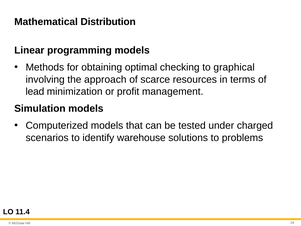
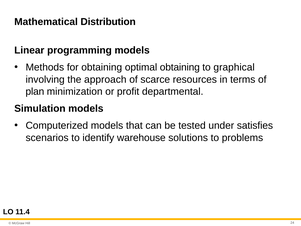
optimal checking: checking -> obtaining (180, 67)
lead: lead -> plan (35, 91)
management: management -> departmental (173, 91)
charged: charged -> satisfies (255, 126)
